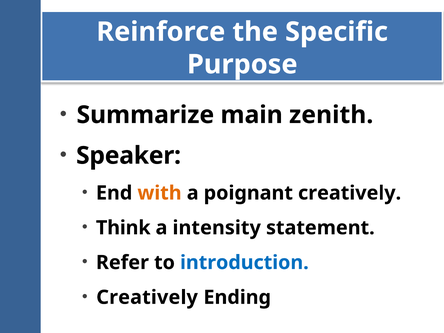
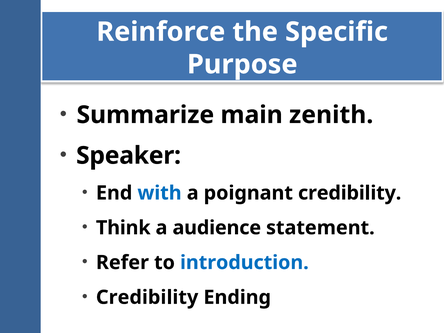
with colour: orange -> blue (160, 193)
poignant creatively: creatively -> credibility (350, 193)
intensity: intensity -> audience (217, 228)
Creatively: Creatively -> Credibility (147, 297)
